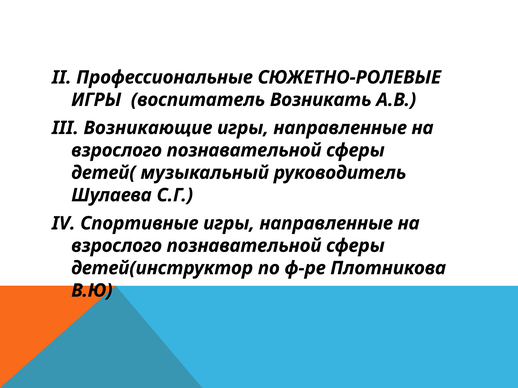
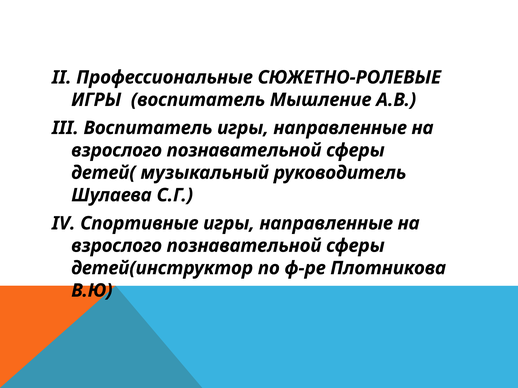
Возникать: Возникать -> Мышление (321, 100)
III Возникающие: Возникающие -> Воспитатель (148, 128)
